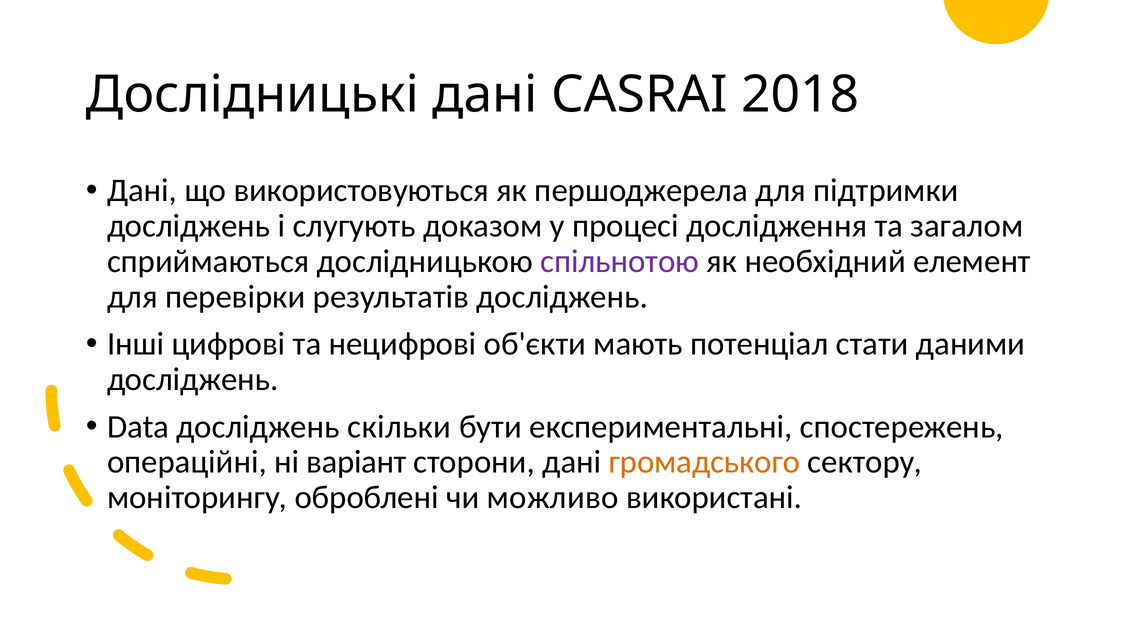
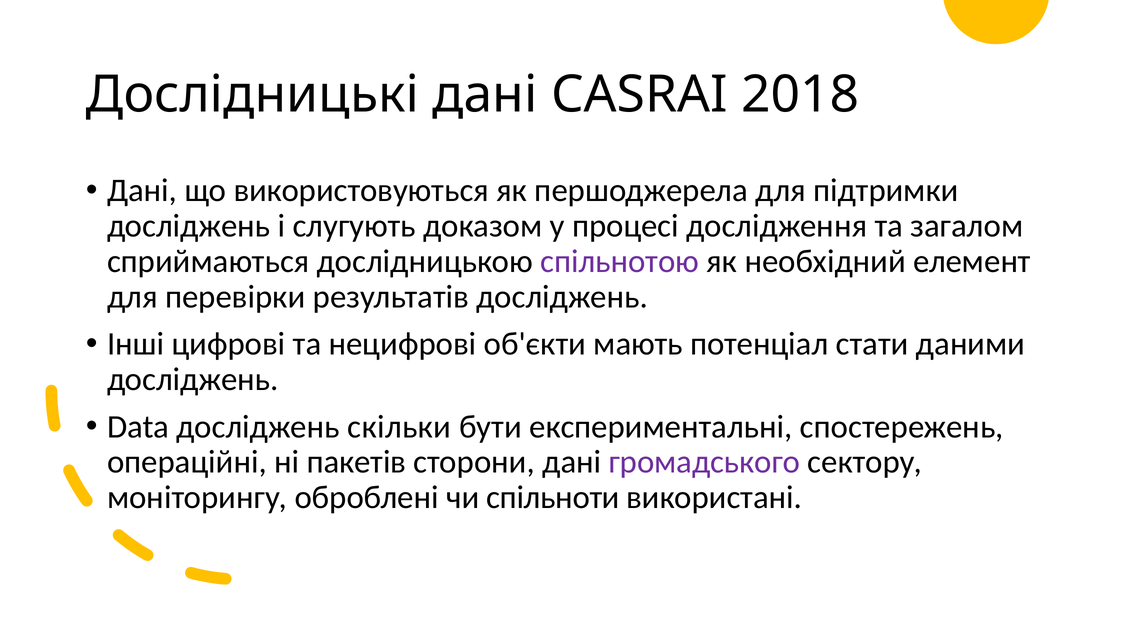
варіант: варіант -> пакетів (356, 462)
громадського colour: orange -> purple (704, 462)
можливо: можливо -> спільноти (553, 497)
